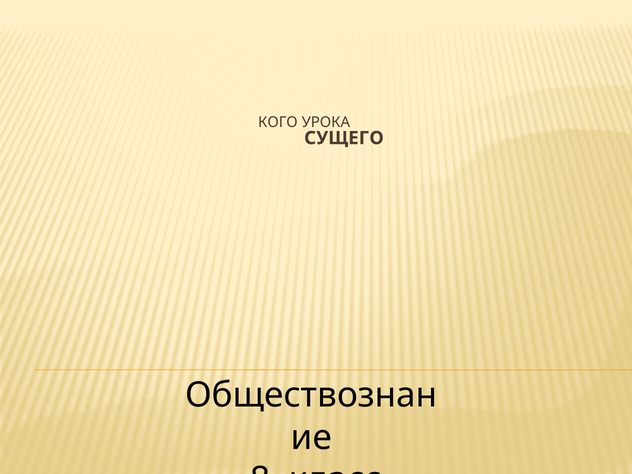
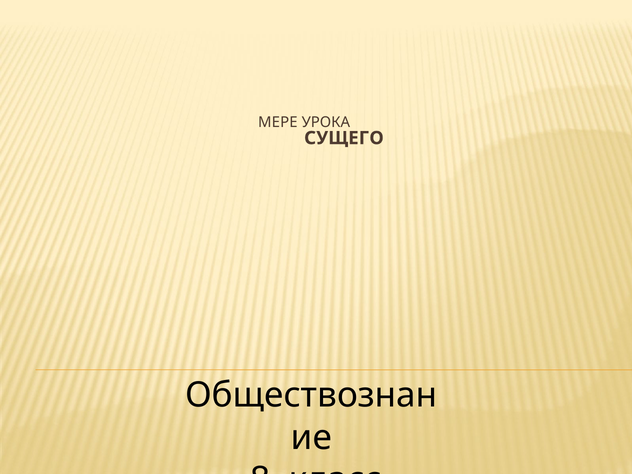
КОГО: КОГО -> МЕРЕ (278, 122)
